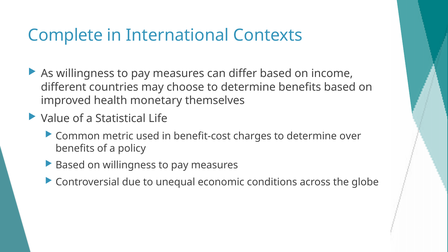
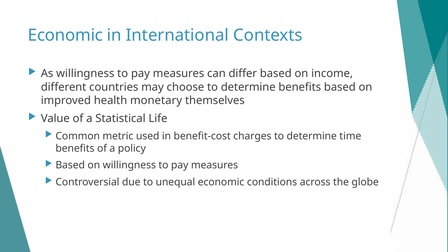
Complete: Complete -> Economic (65, 35)
over: over -> time (350, 136)
